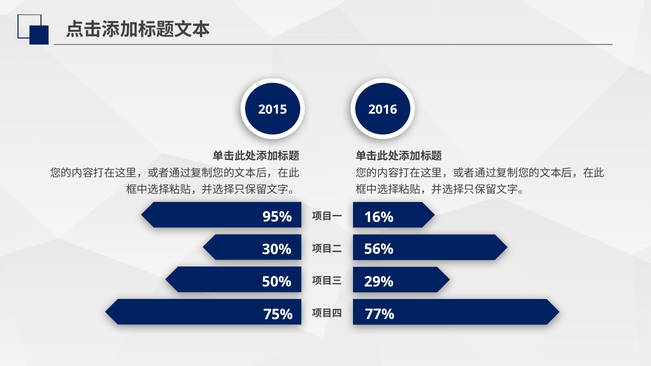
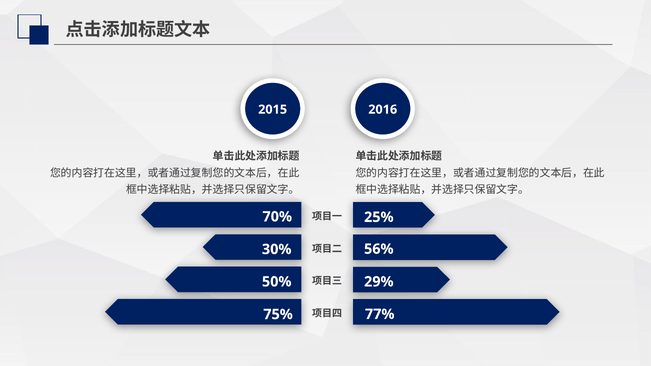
95%: 95% -> 70% (277, 217)
16%: 16% -> 25% (379, 217)
